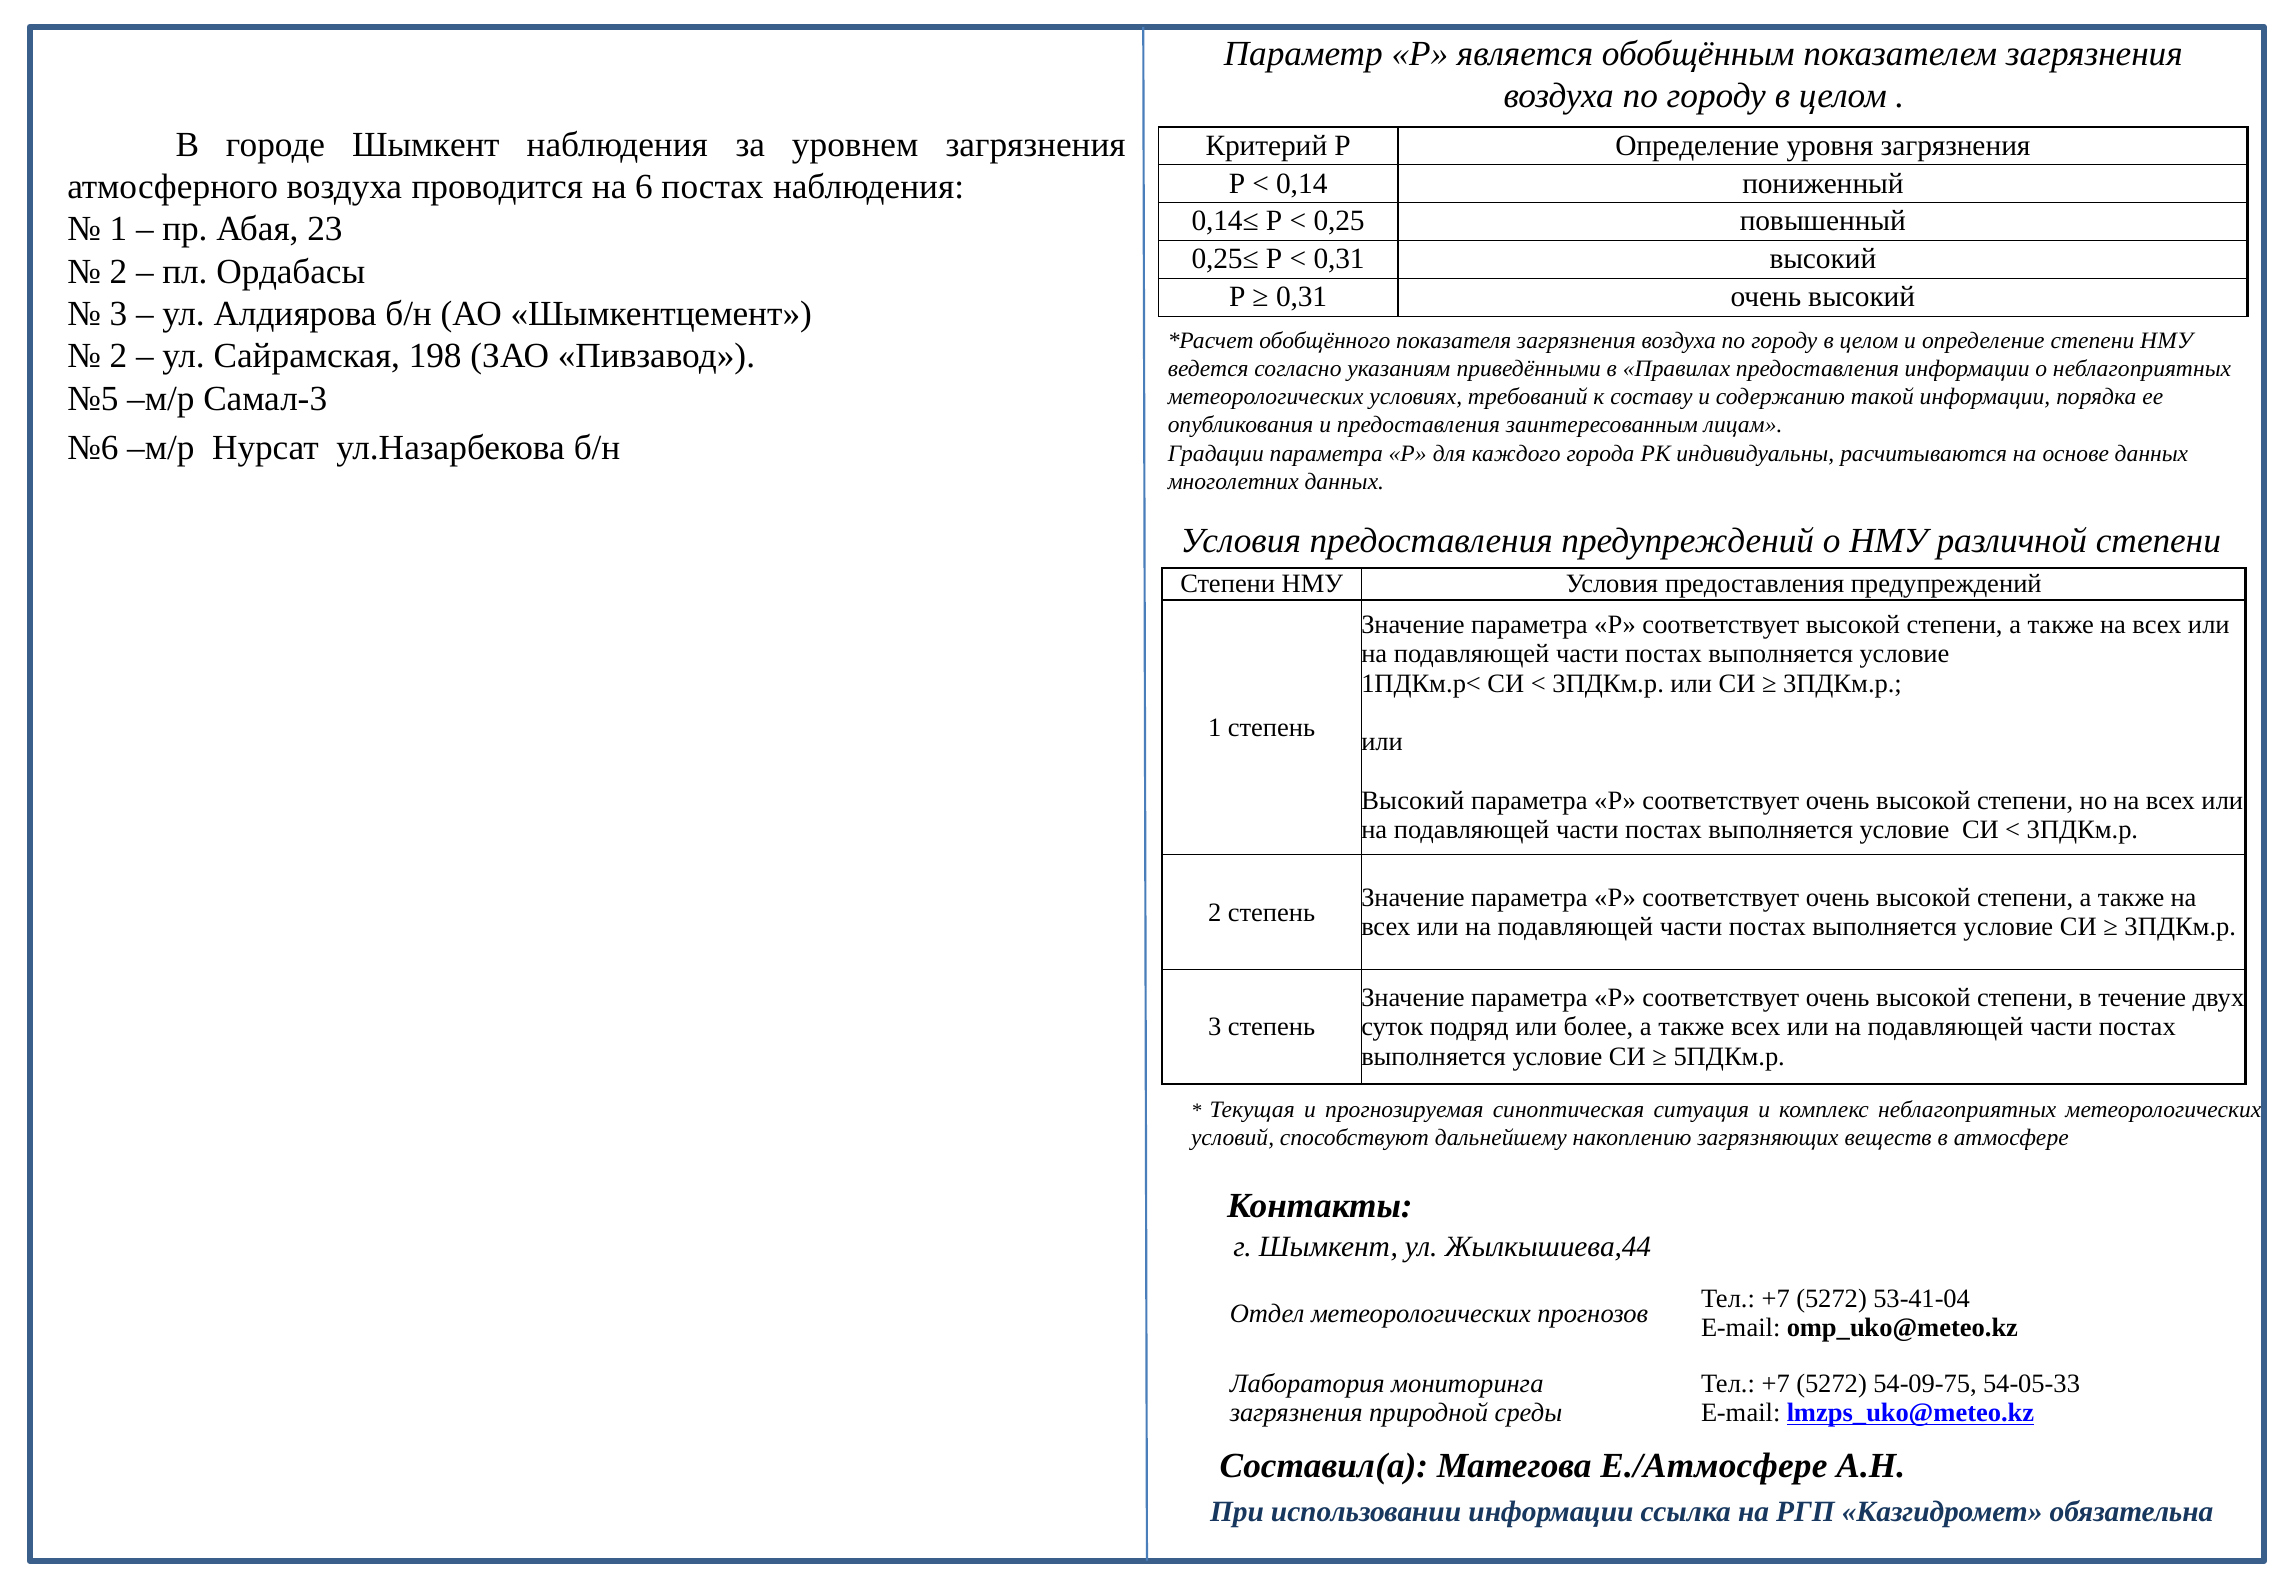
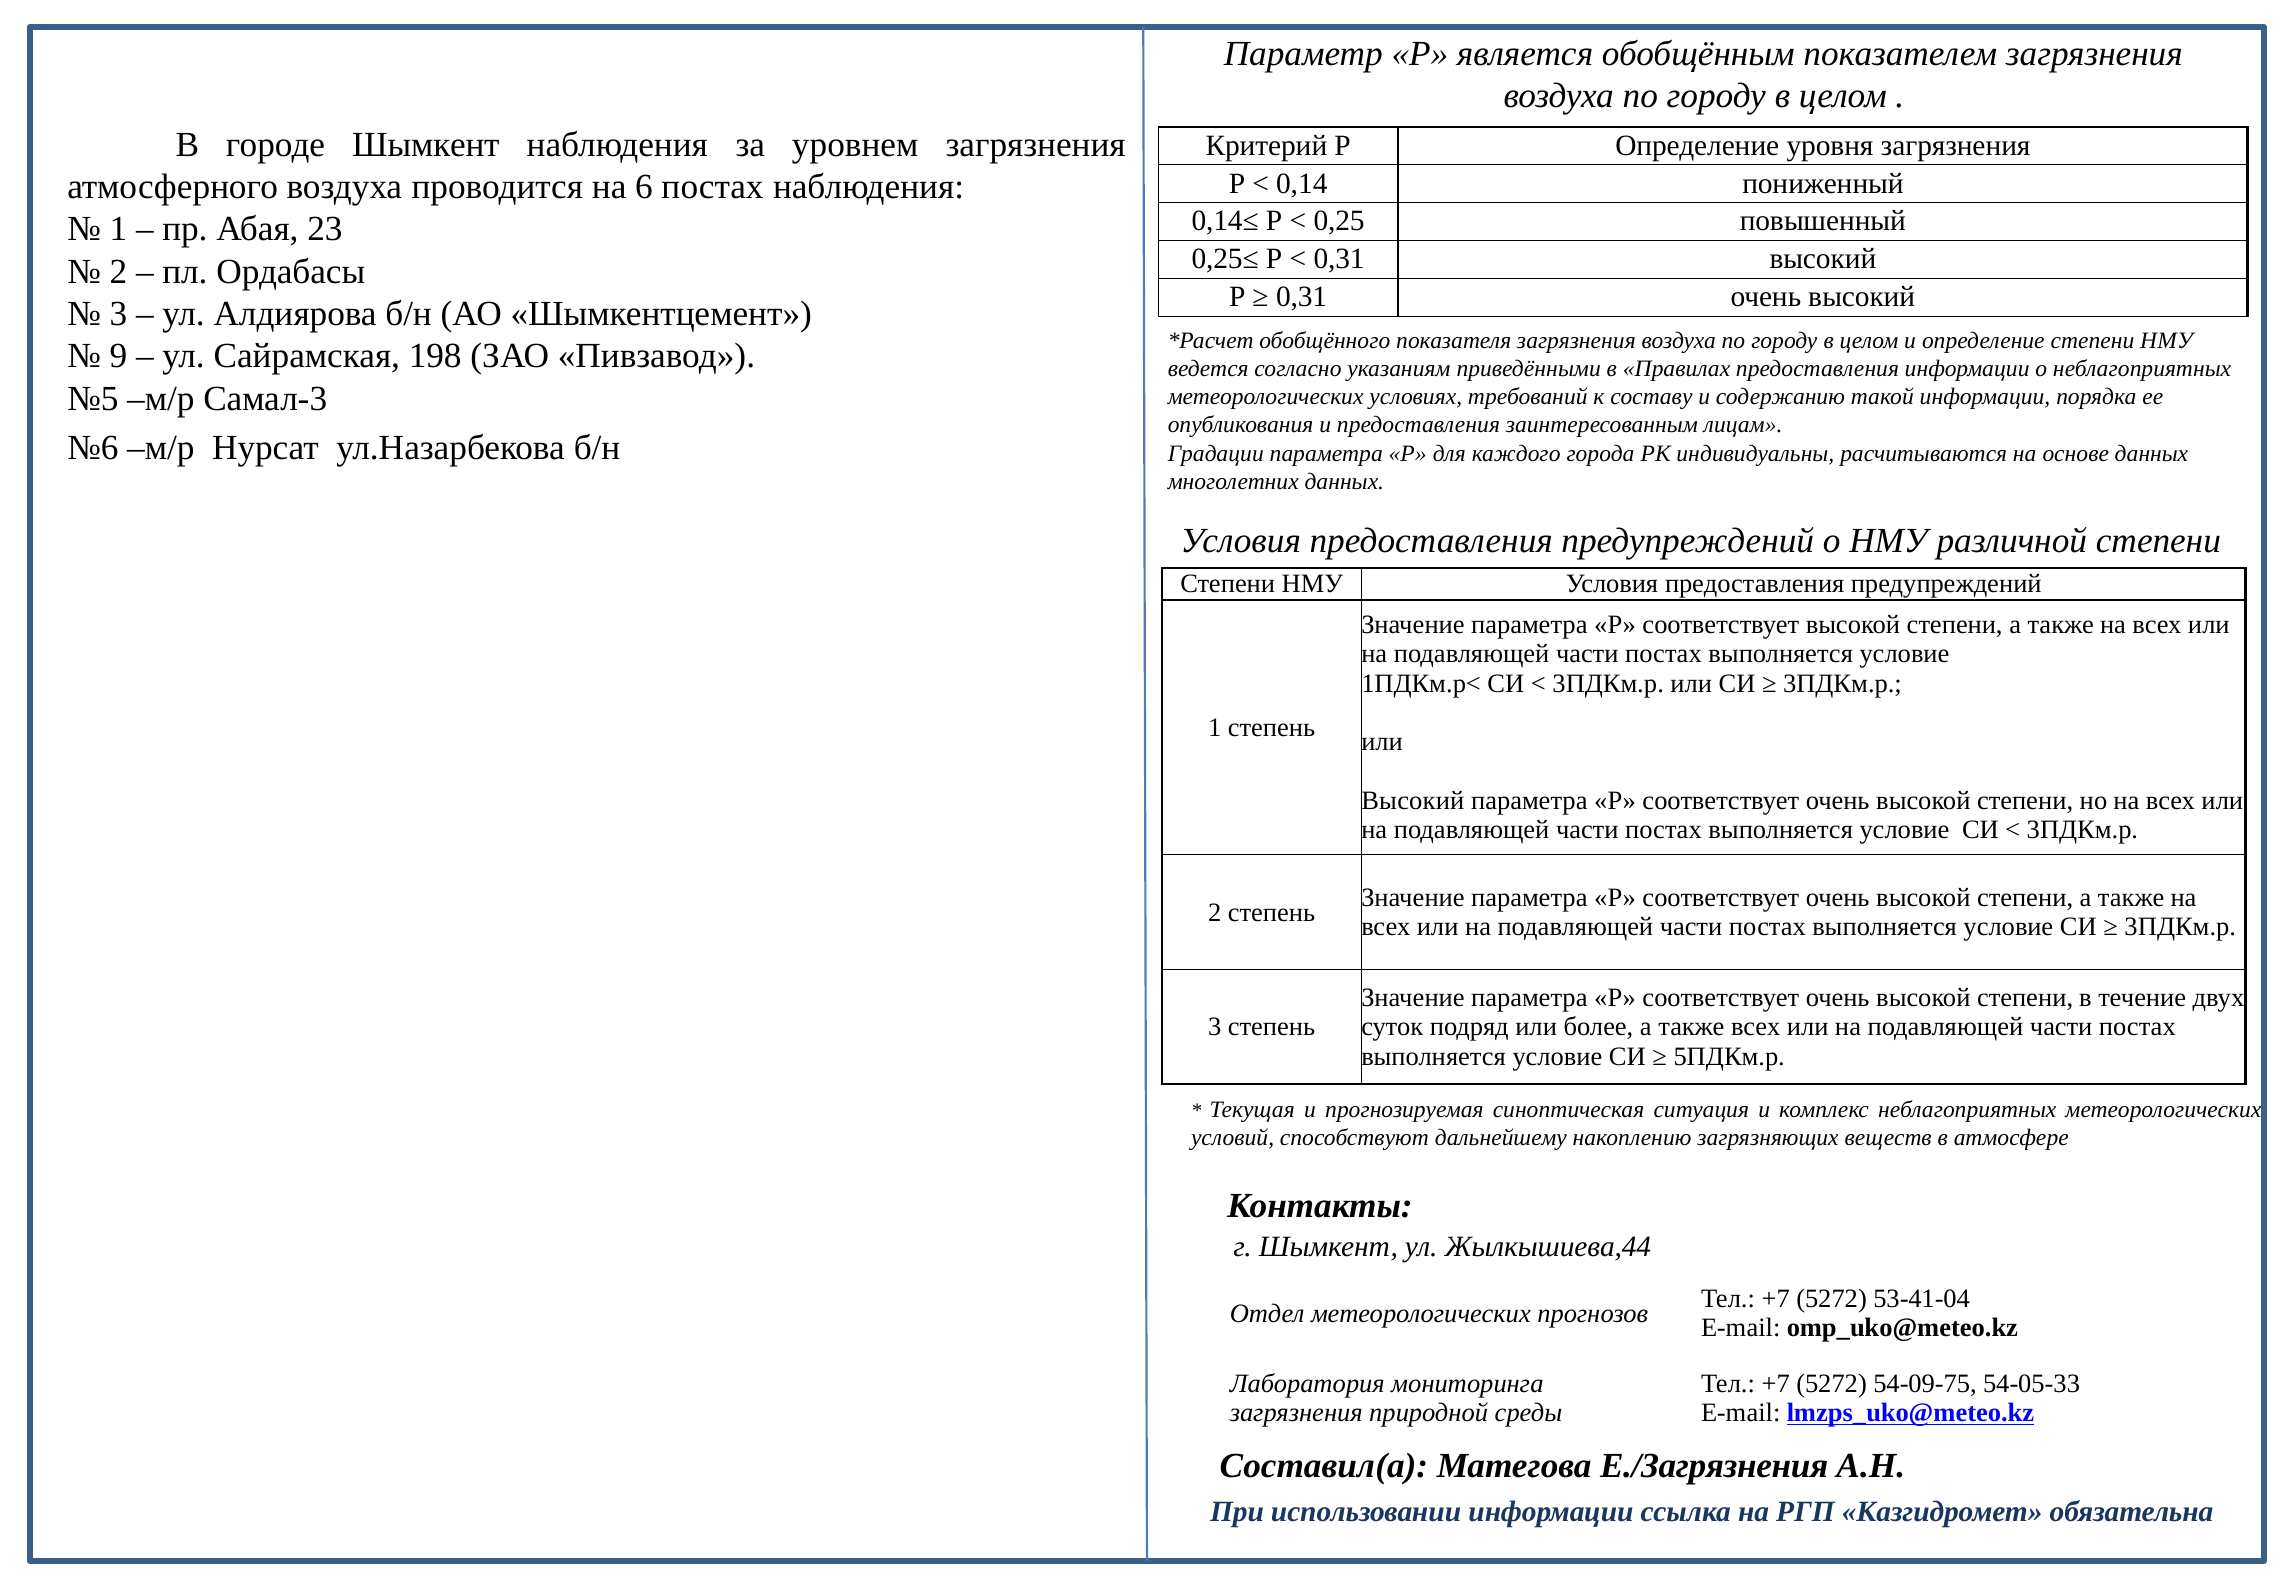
2: 2 -> 9 (118, 356)
Е./Атмосфере: Е./Атмосфере -> Е./Загрязнения (1714, 1466)
